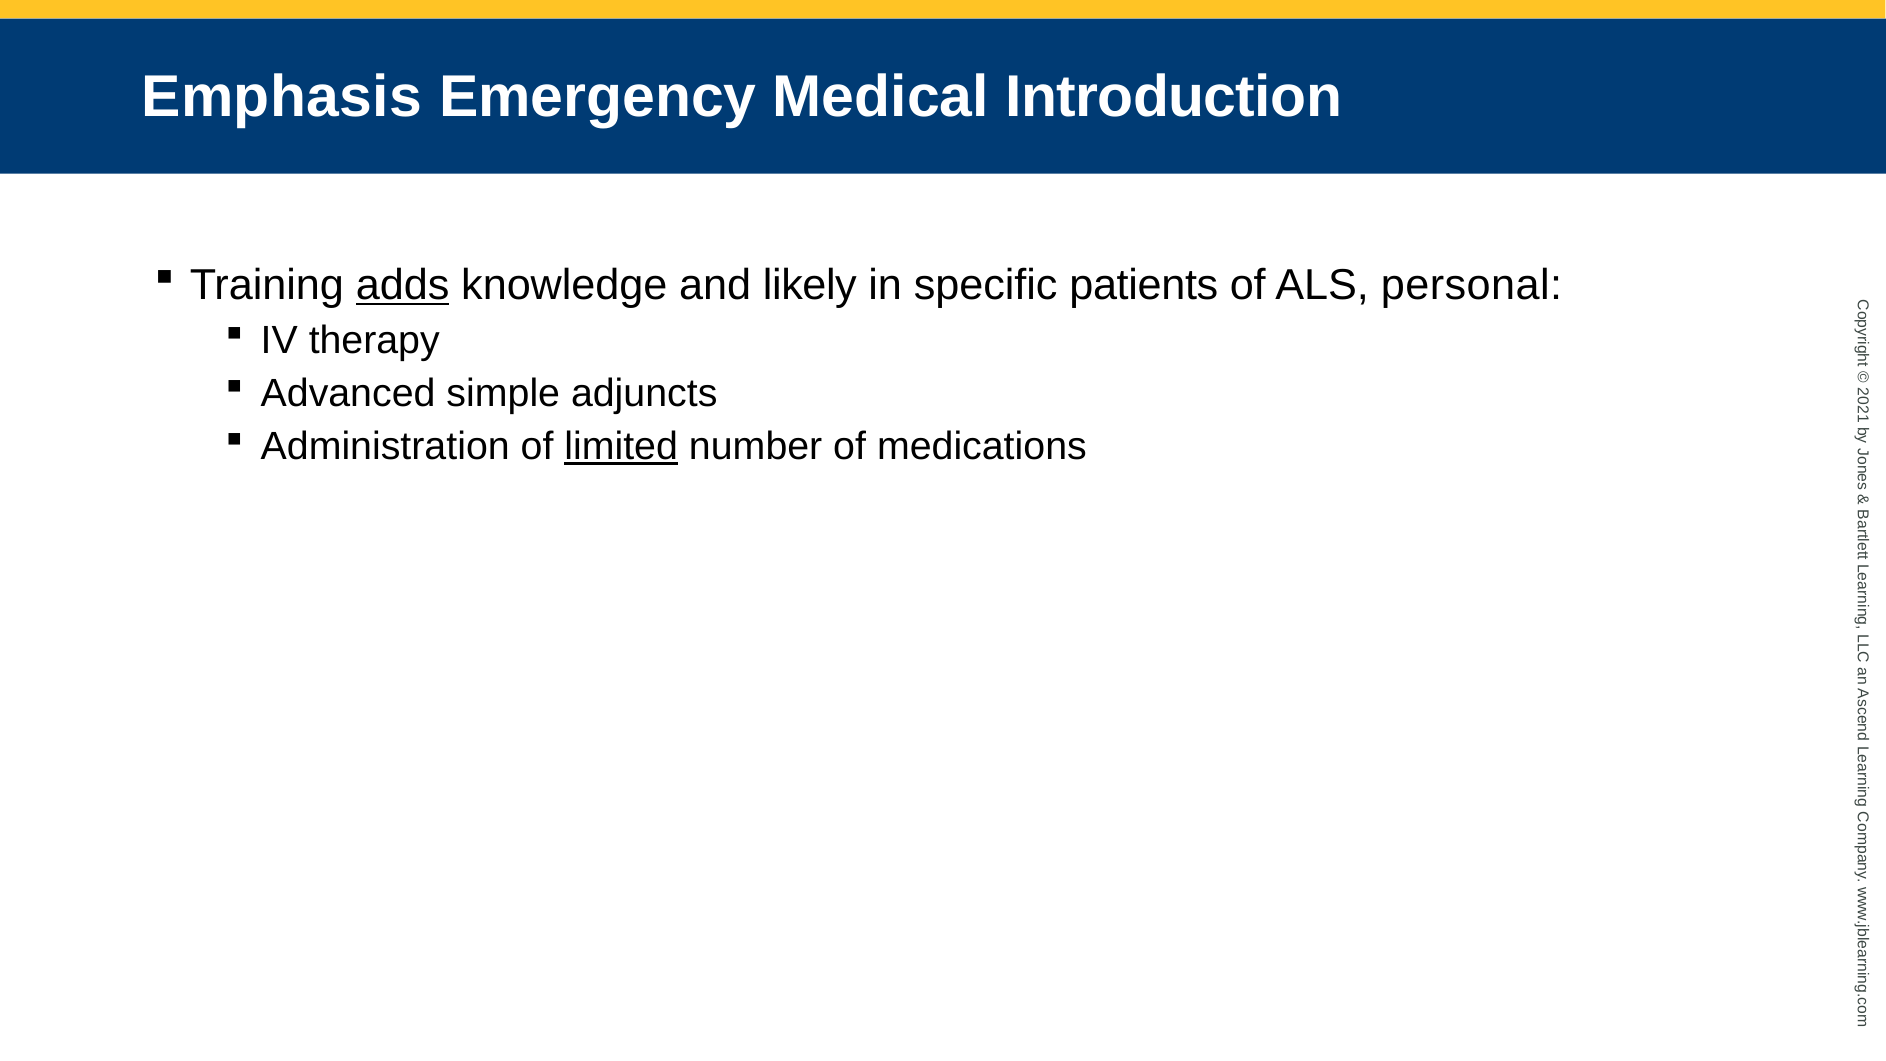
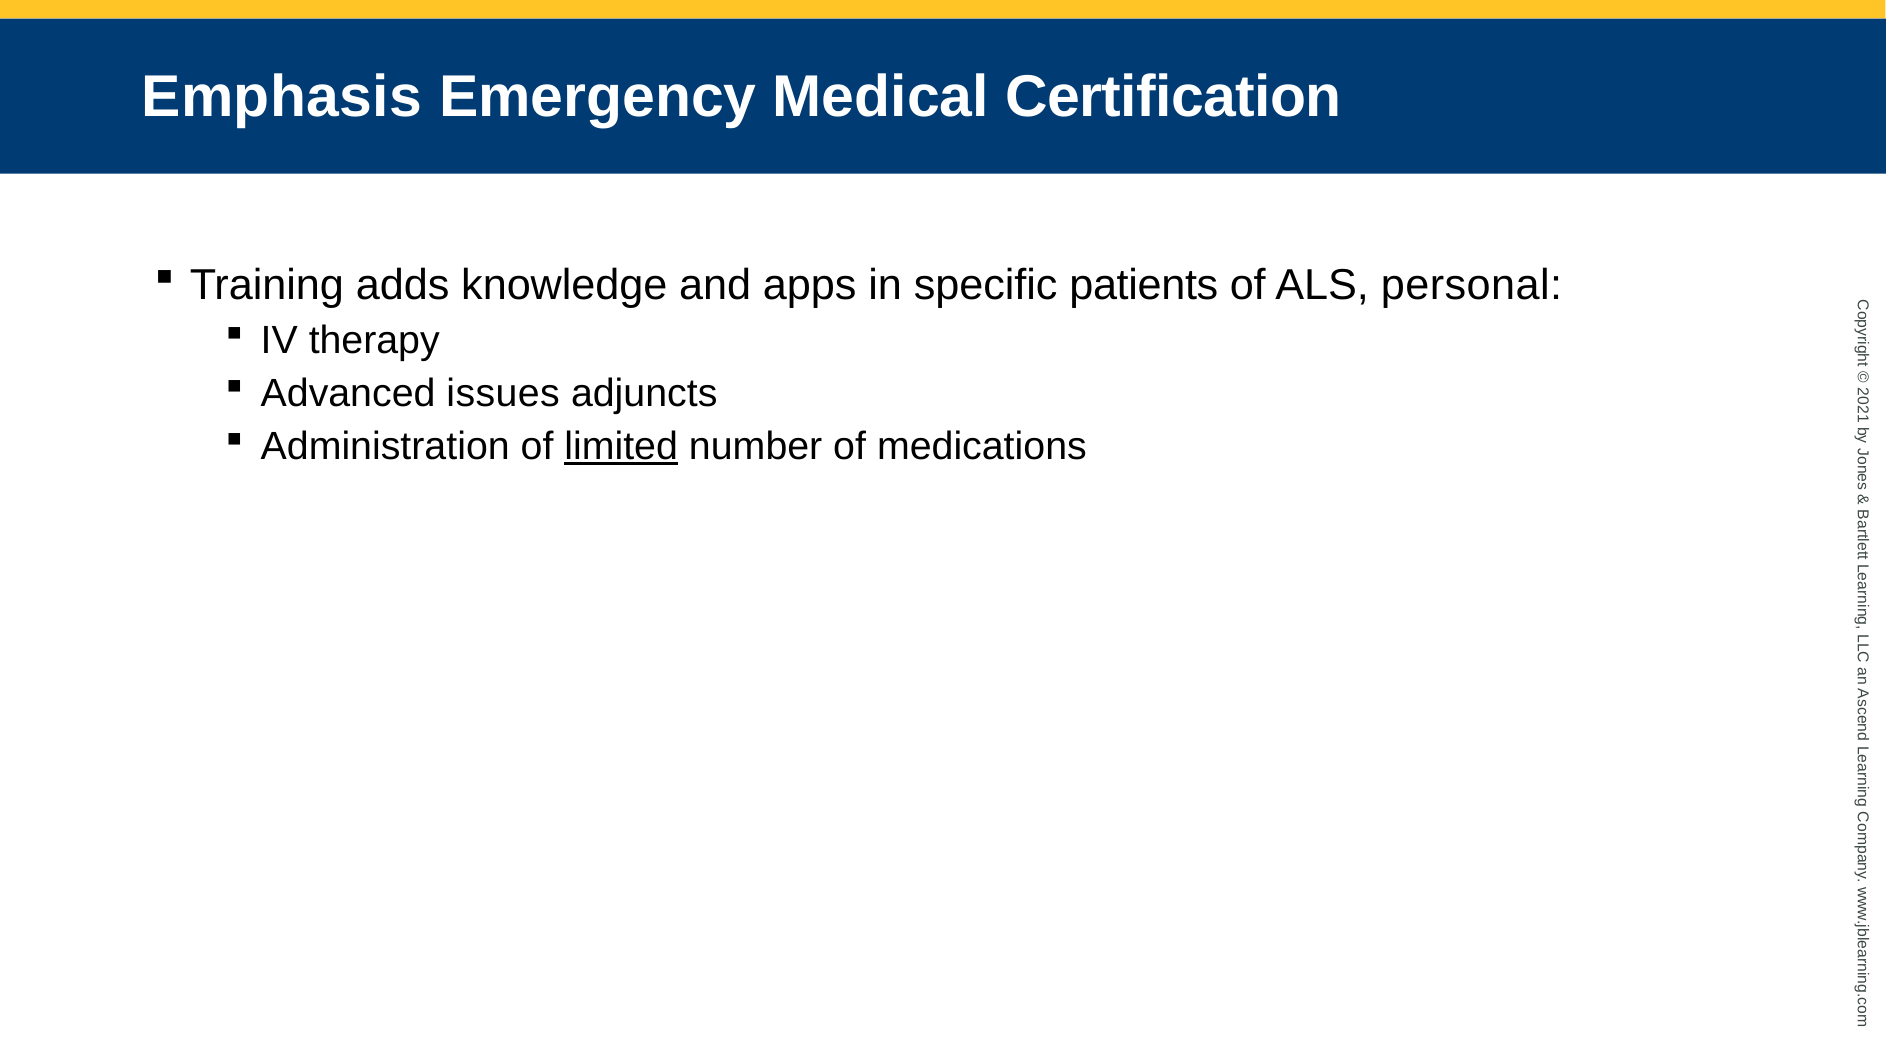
Introduction: Introduction -> Certification (1174, 97)
adds underline: present -> none (403, 285)
likely: likely -> apps (810, 285)
simple: simple -> issues (503, 394)
